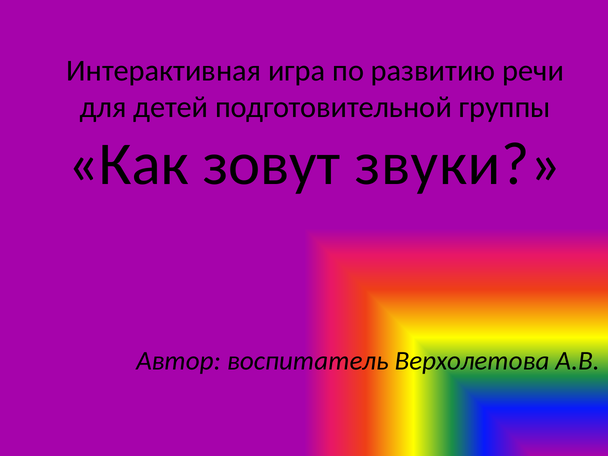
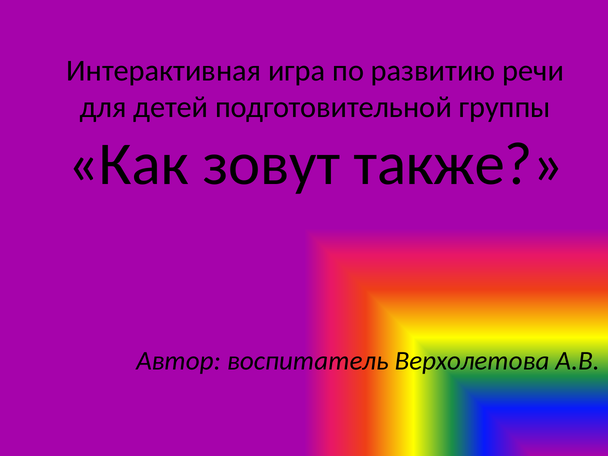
звуки: звуки -> также (459, 164)
